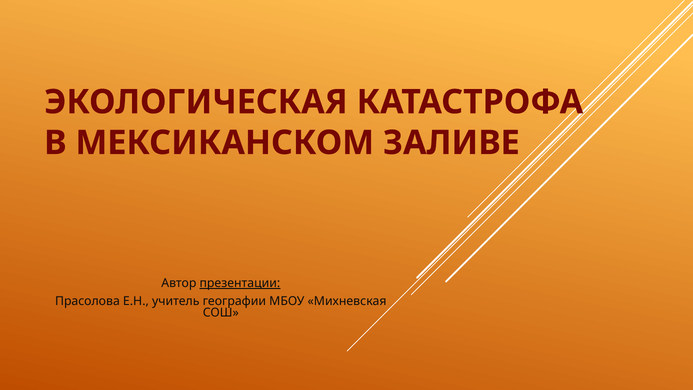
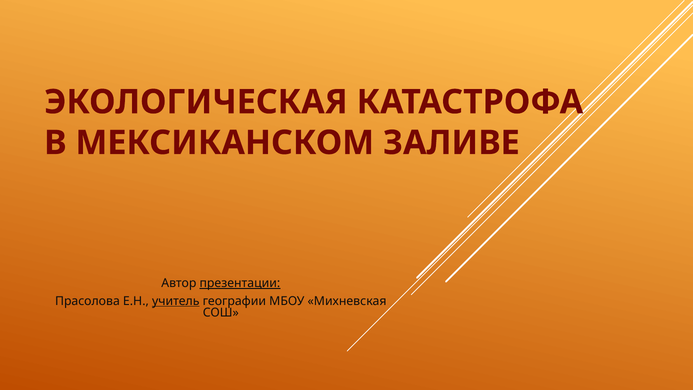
учитель underline: none -> present (176, 301)
